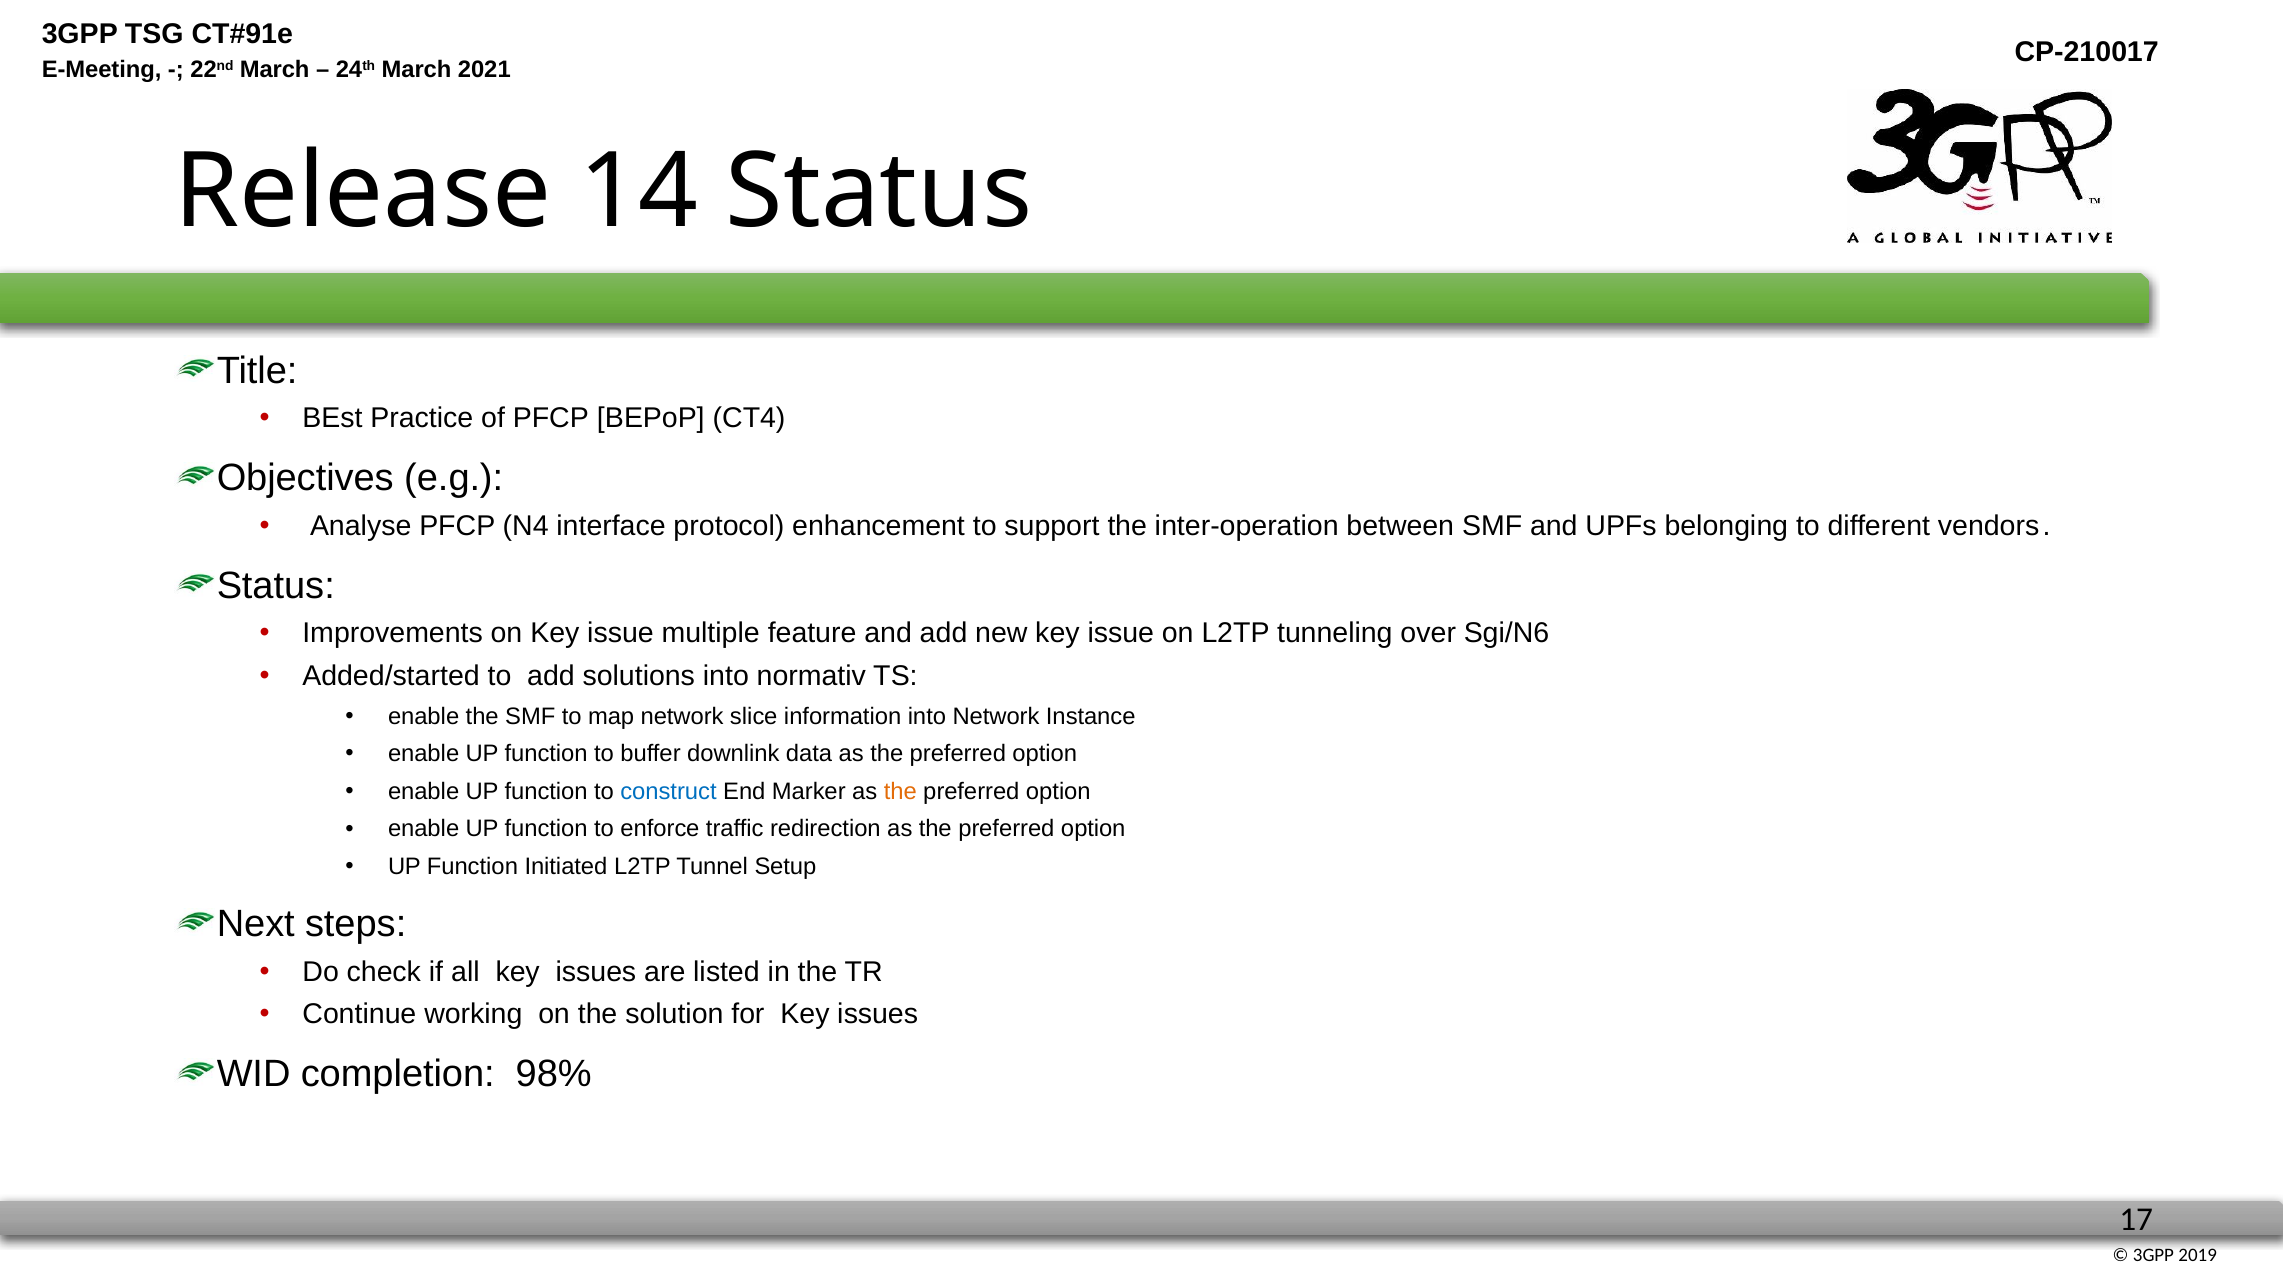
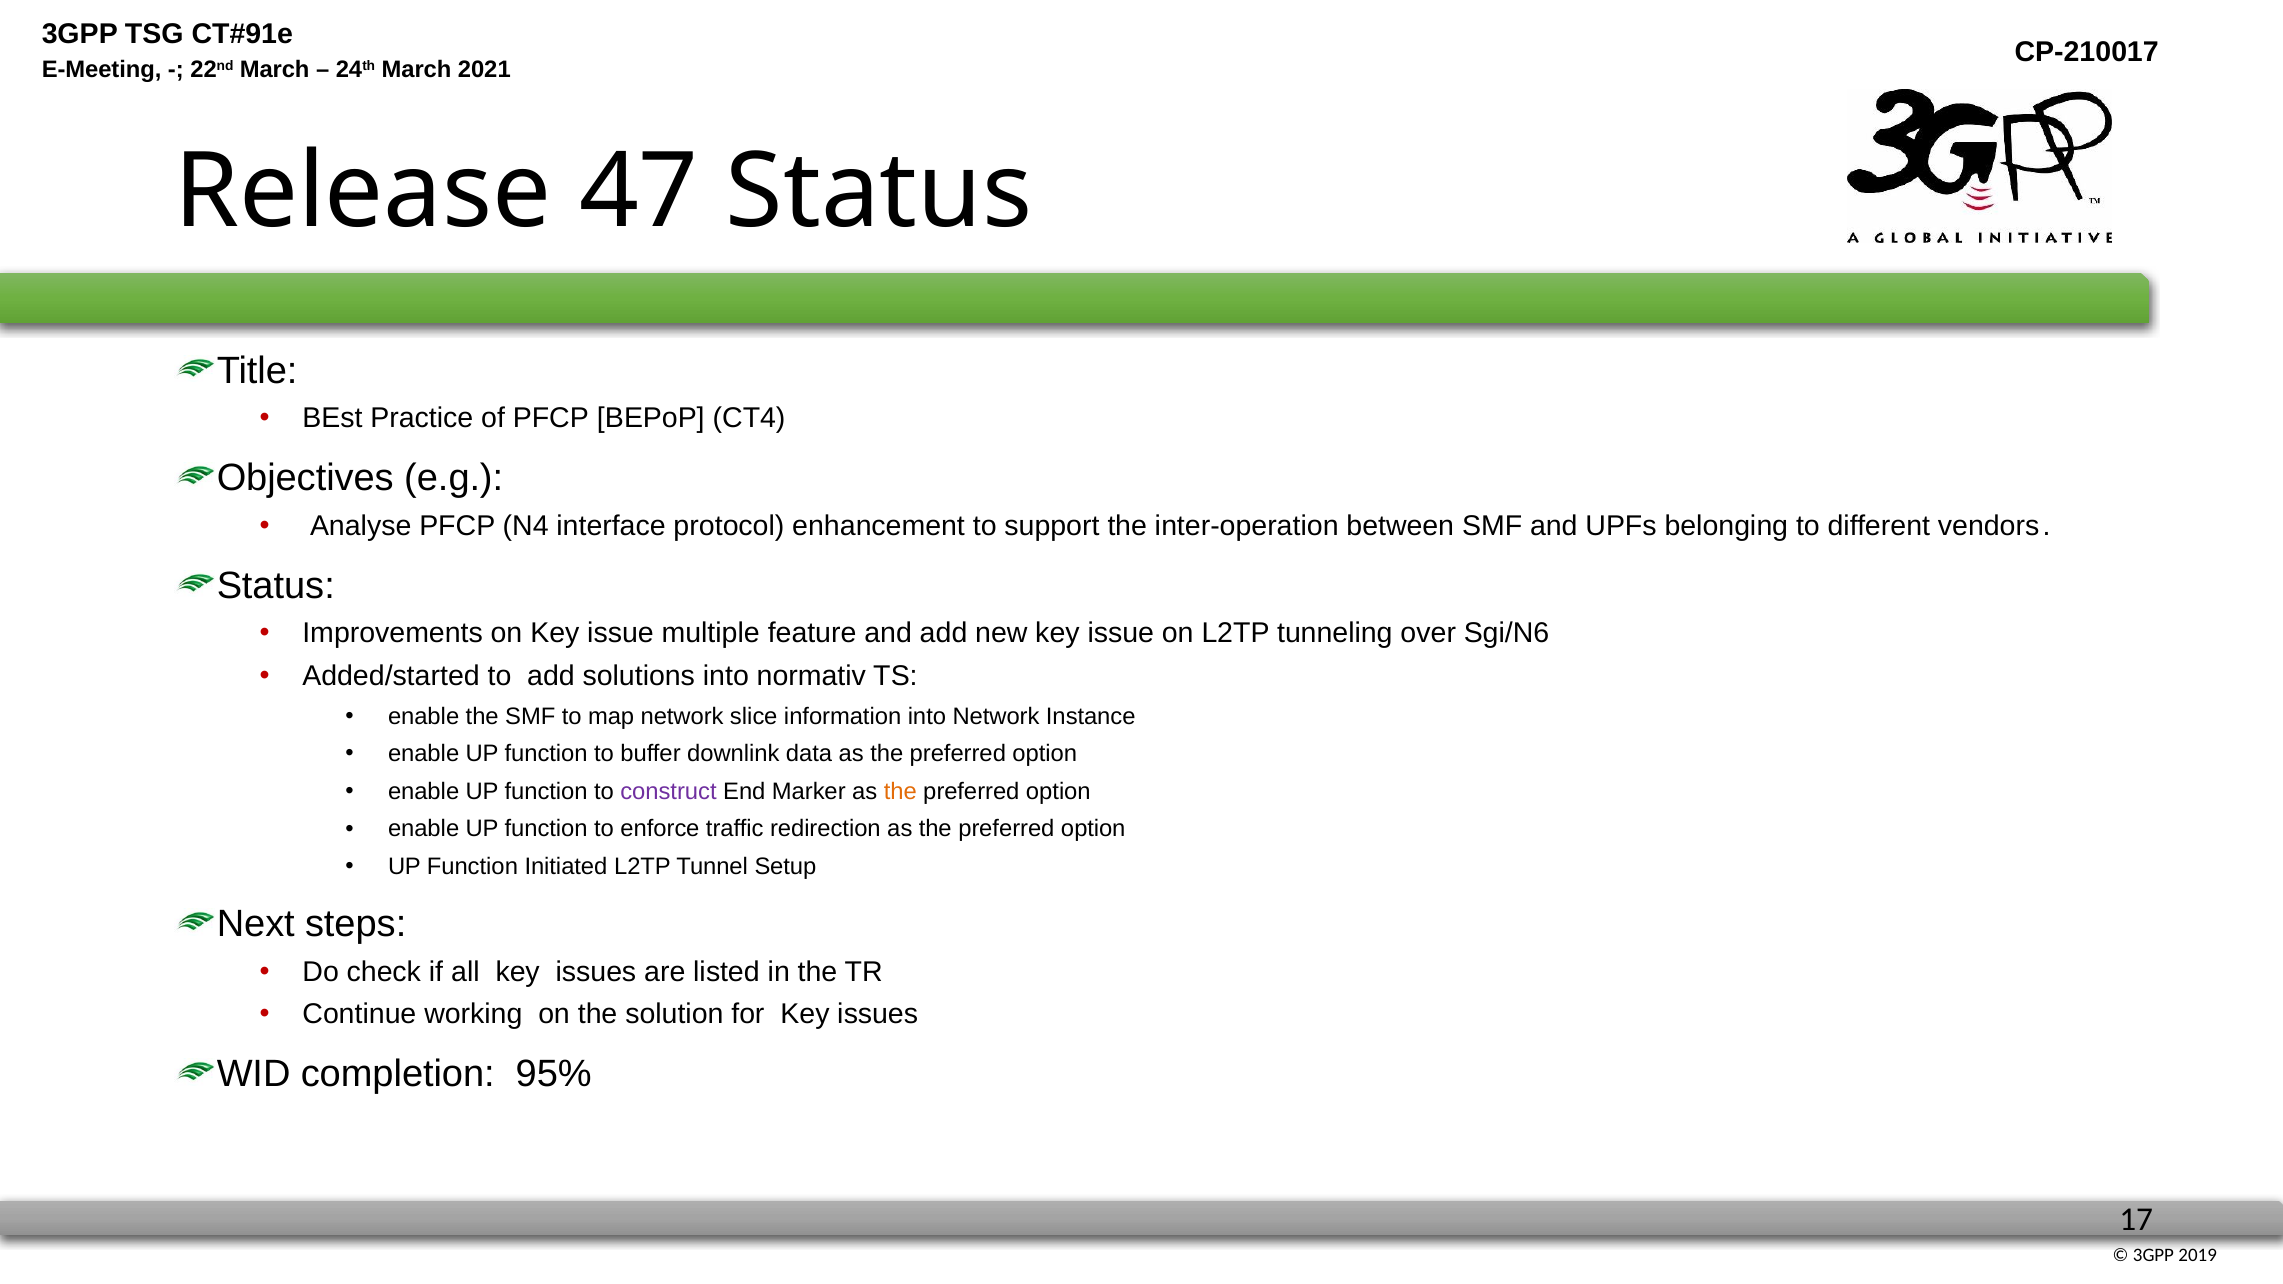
14: 14 -> 47 (639, 192)
construct colour: blue -> purple (668, 792)
98%: 98% -> 95% (554, 1074)
